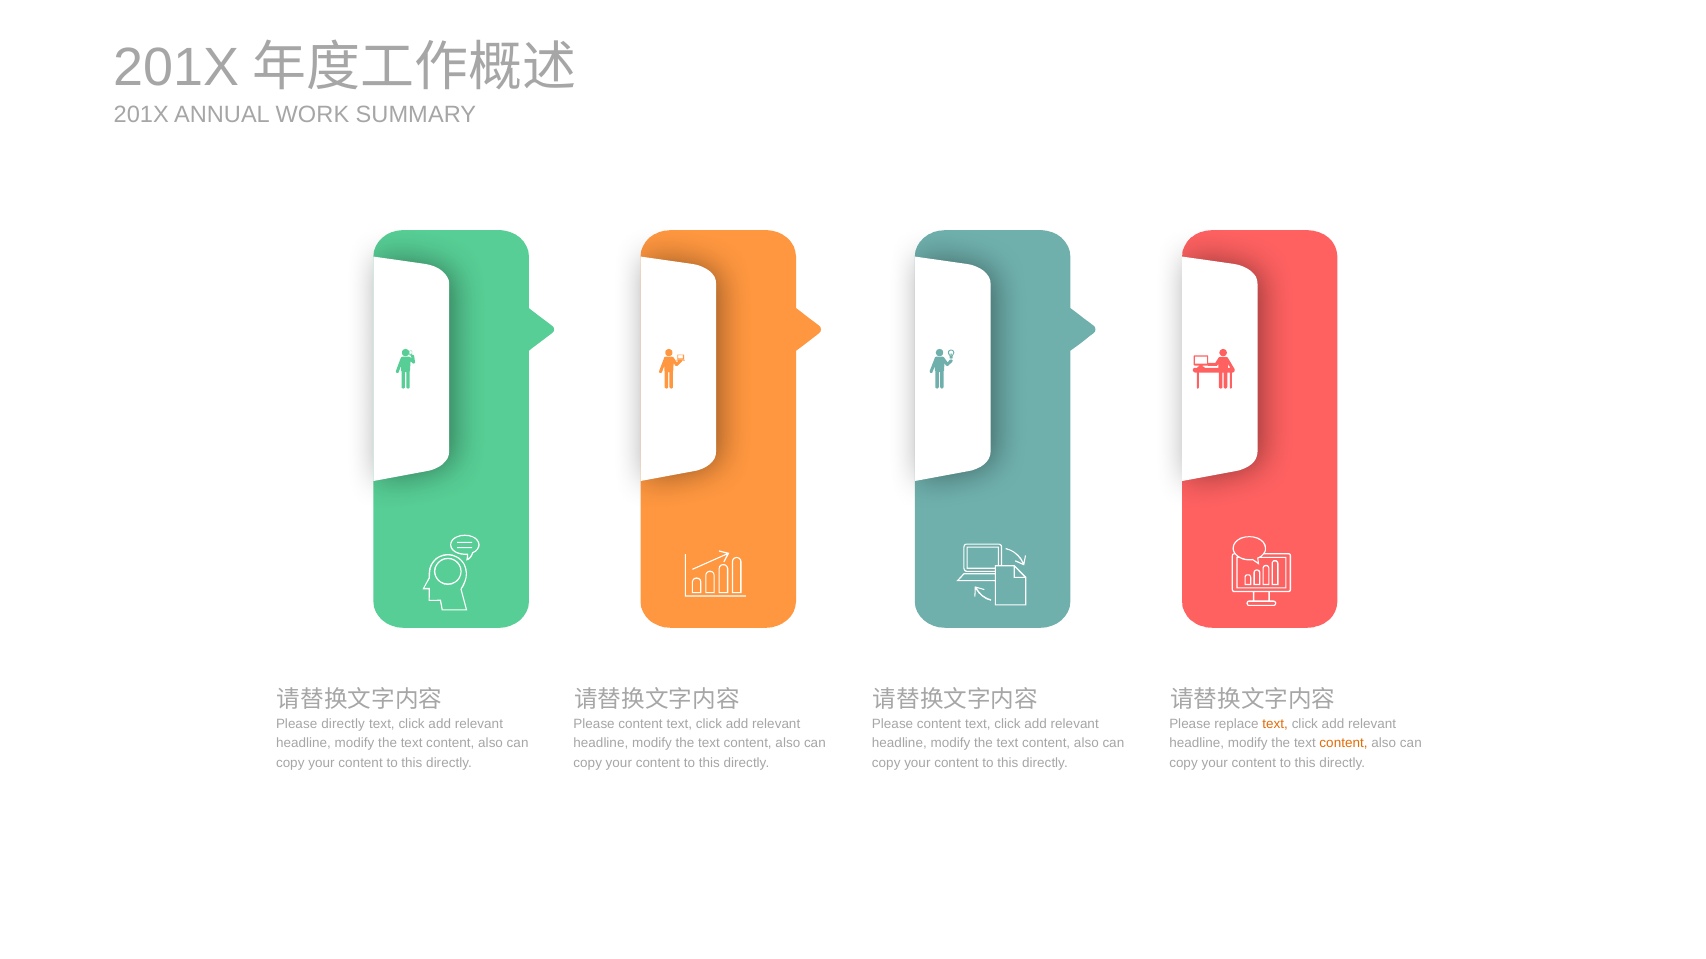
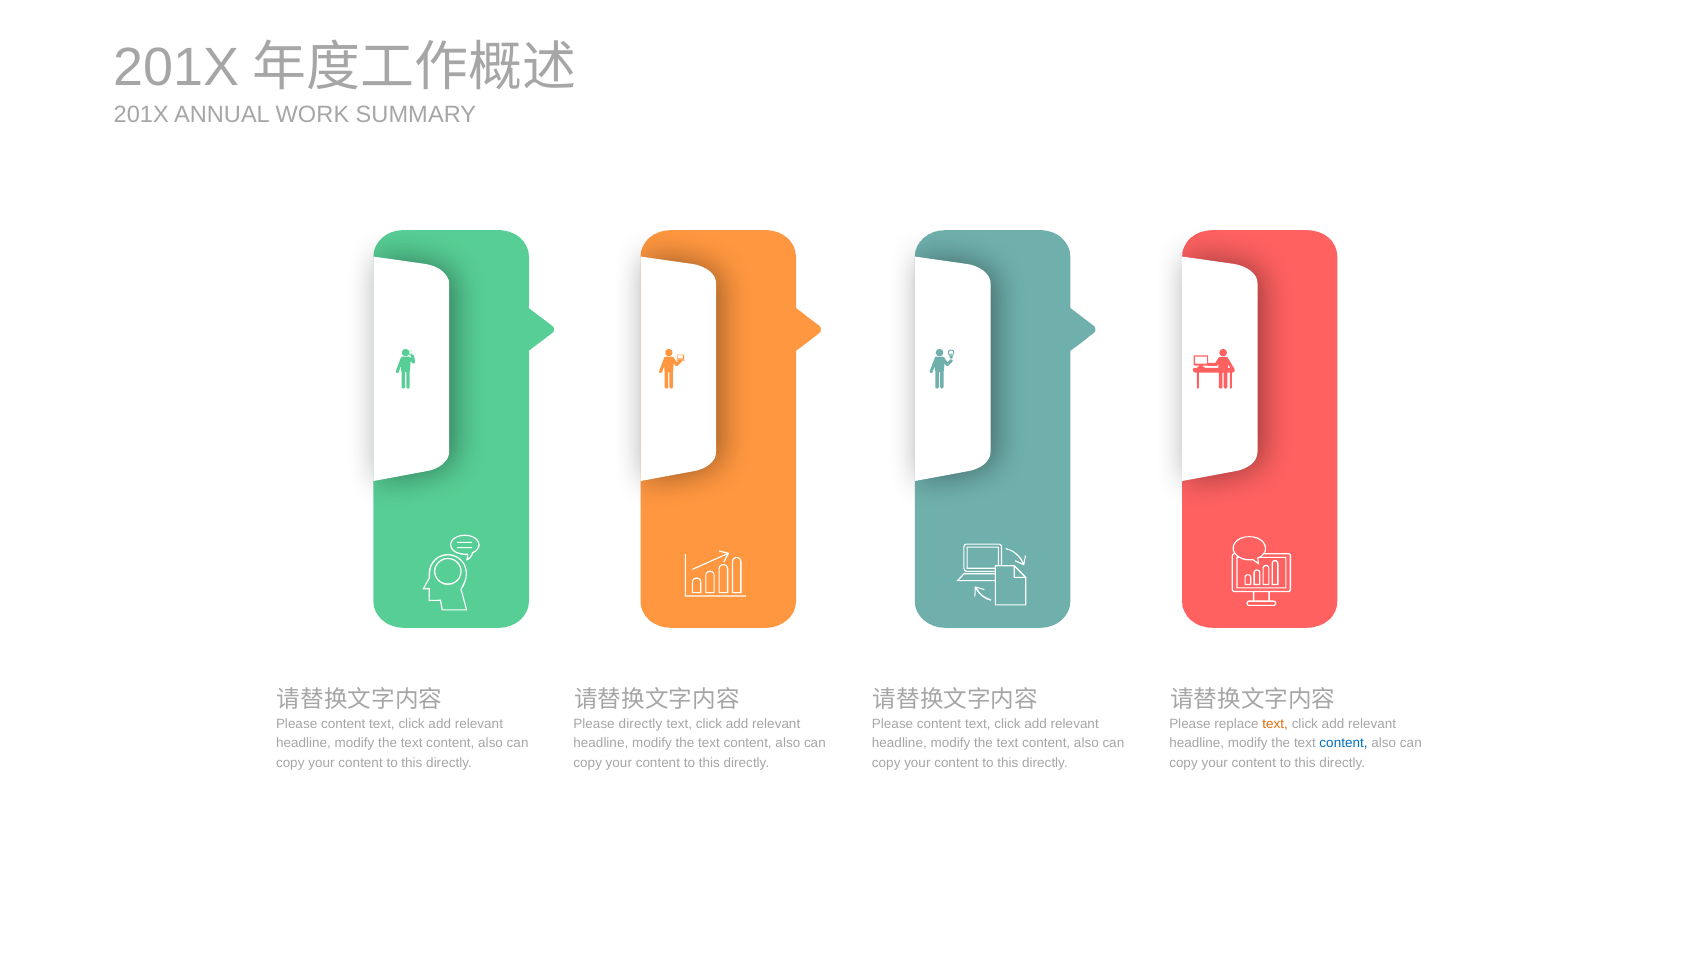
directly: directly -> content (343, 725)
content: content -> directly (641, 725)
content colour: orange -> blue (1344, 744)
